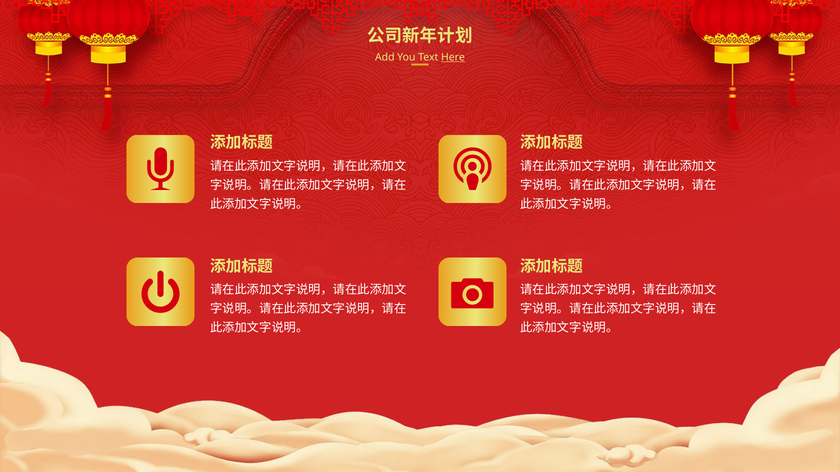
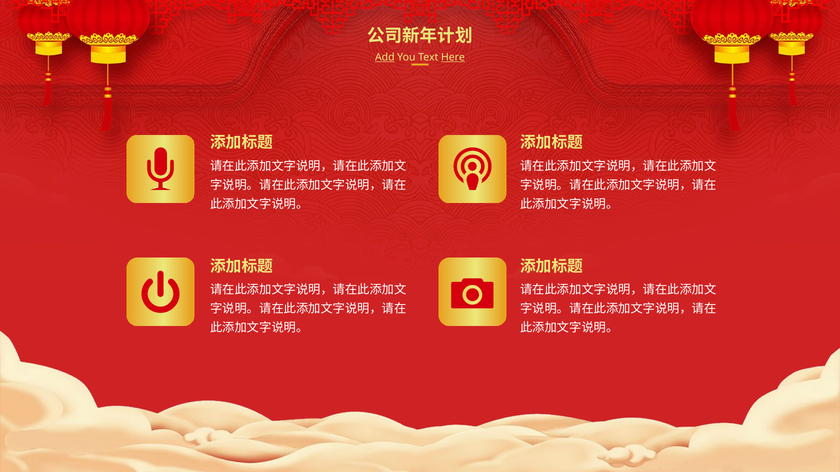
Add underline: none -> present (385, 57)
